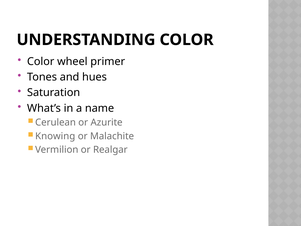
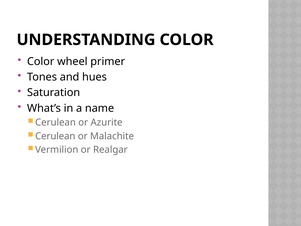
Knowing: Knowing -> Cerulean (55, 136)
